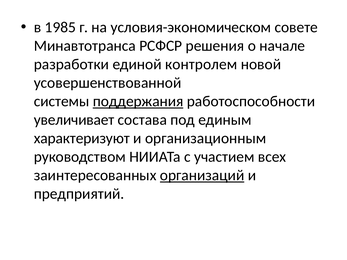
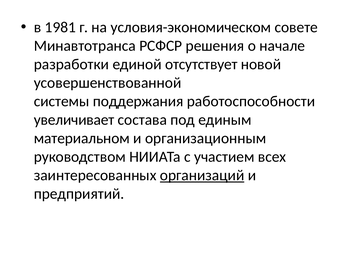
1985: 1985 -> 1981 (60, 27)
контролем: контролем -> отсутствует (201, 64)
поддержания underline: present -> none (138, 101)
характеризуют: характеризуют -> материальном (82, 138)
